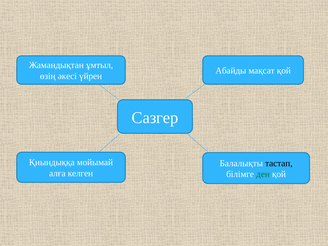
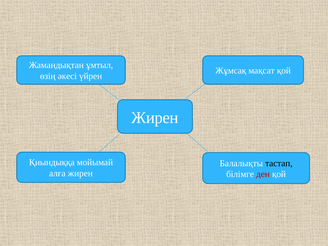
Абайды: Абайды -> Жұмсақ (231, 71)
Сазгер: Сазгер -> Жирен (155, 118)
алға келген: келген -> жирен (80, 173)
ден colour: green -> red (263, 174)
